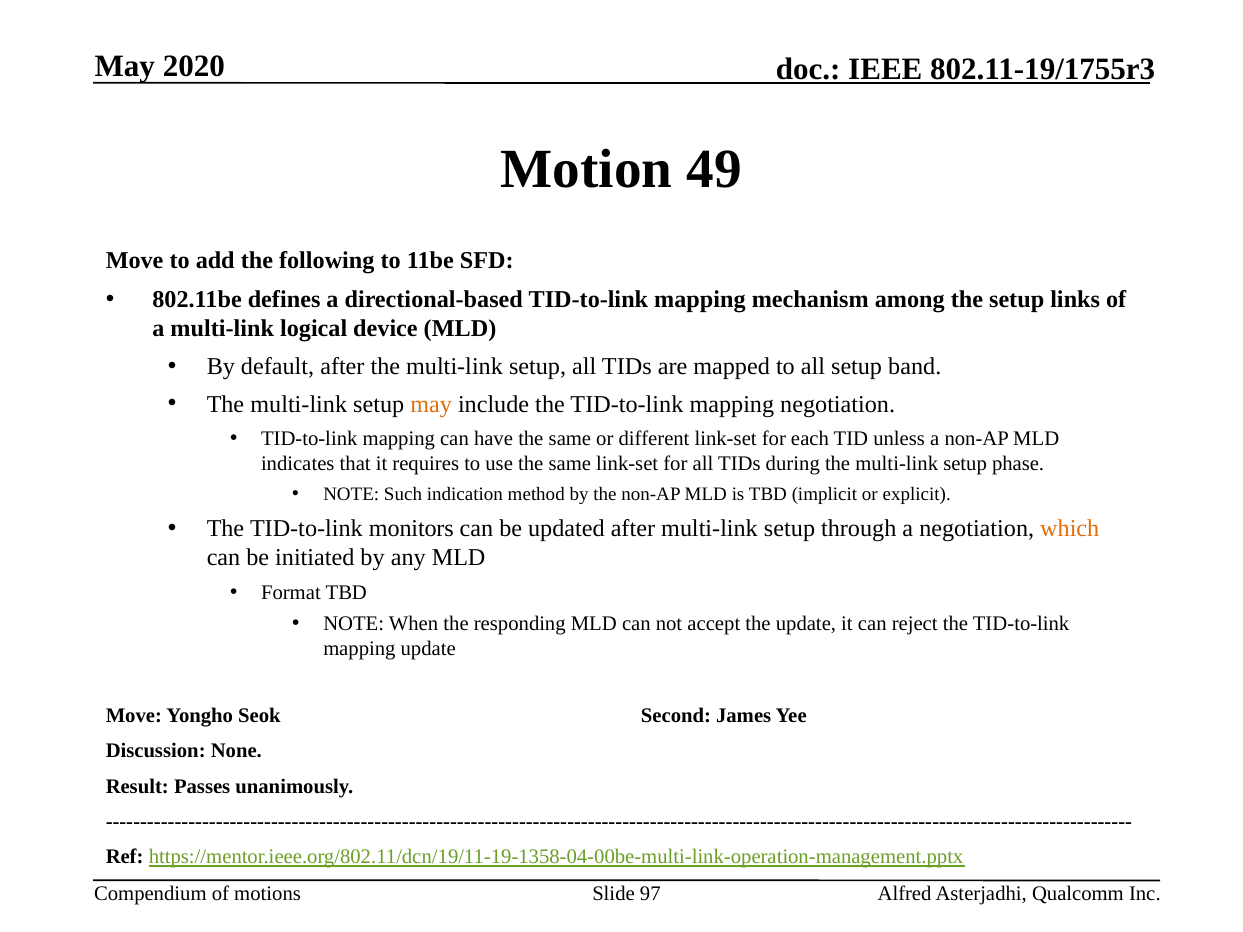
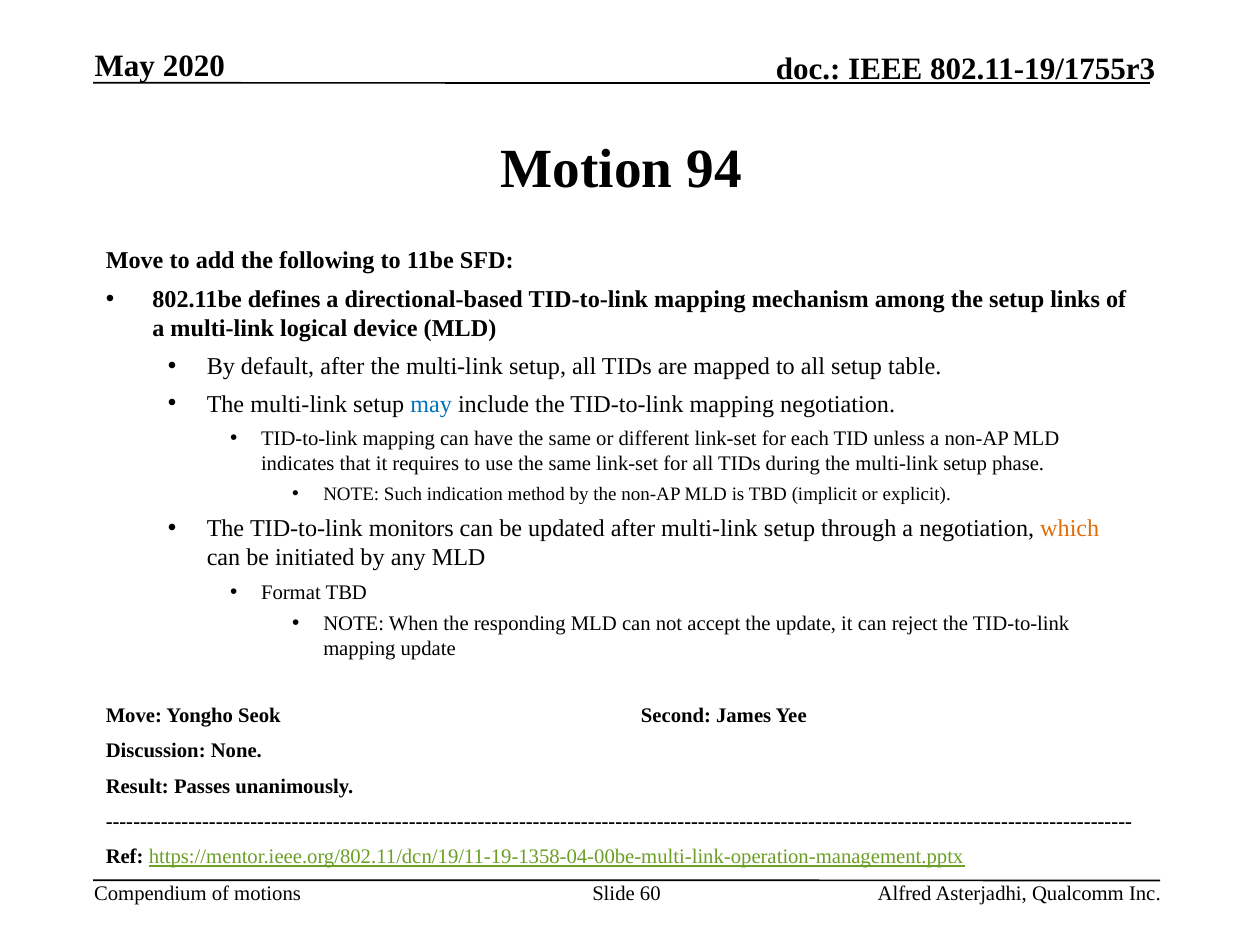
49: 49 -> 94 (714, 169)
band: band -> table (915, 367)
may colour: orange -> blue (431, 404)
97: 97 -> 60 (650, 894)
